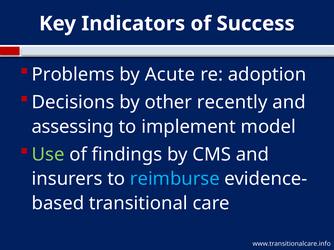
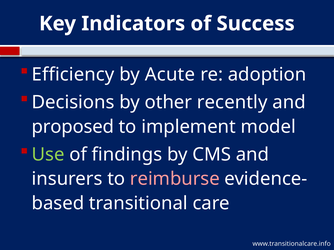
Problems: Problems -> Efficiency (73, 75)
assessing: assessing -> proposed (73, 127)
reimburse colour: light blue -> pink (175, 179)
